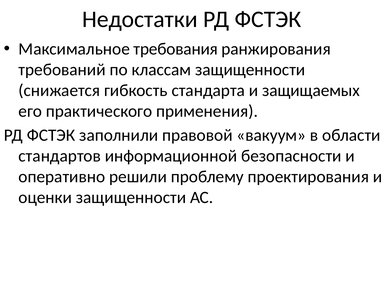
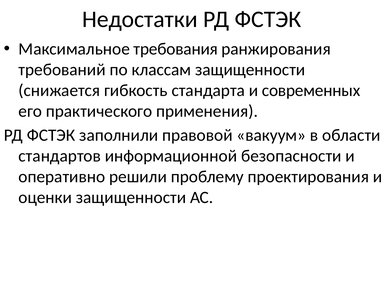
защищаемых: защищаемых -> современных (311, 91)
